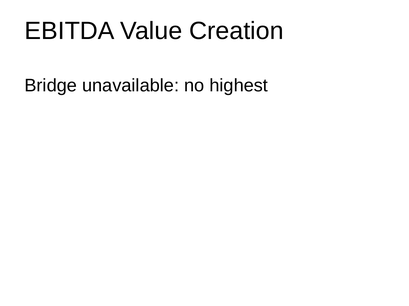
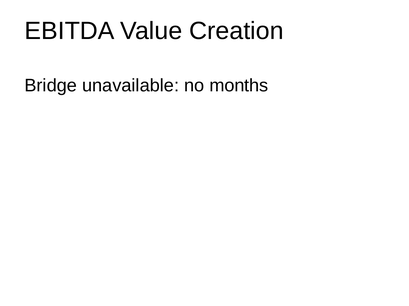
highest: highest -> months (239, 86)
